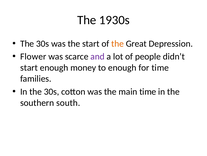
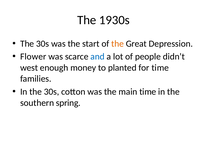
and colour: purple -> blue (98, 56)
start: start -> west (29, 67)
to enough: enough -> planted (122, 67)
south: south -> spring (68, 102)
